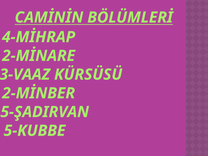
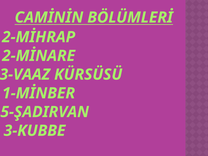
4-MİHRAP: 4-MİHRAP -> 2-MİHRAP (39, 37)
2-MİNBER: 2-MİNBER -> 1-MİNBER (39, 93)
5-KUBBE: 5-KUBBE -> 3-KUBBE (35, 131)
